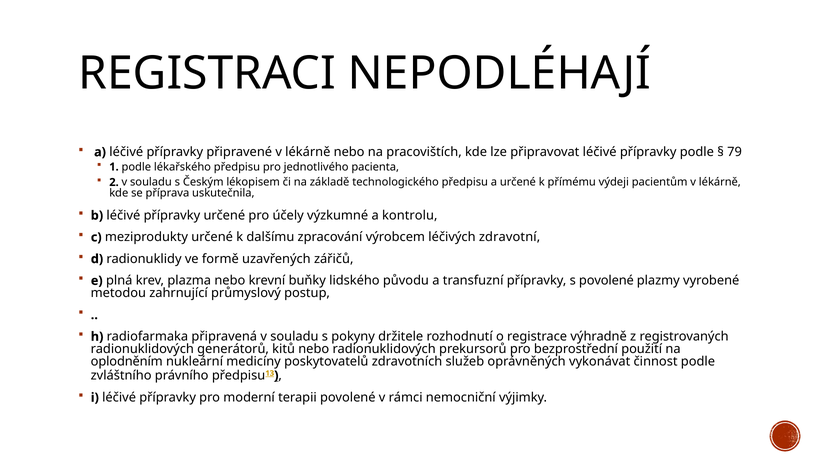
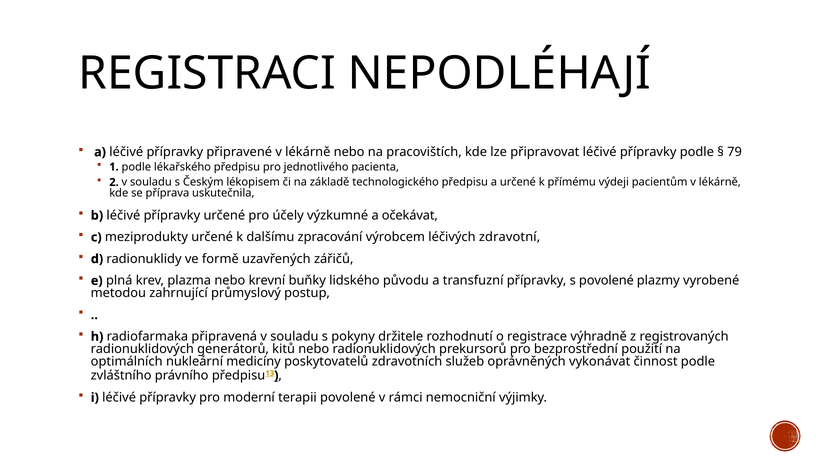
kontrolu: kontrolu -> očekávat (410, 215)
oplodněním: oplodněním -> optimálních (127, 362)
